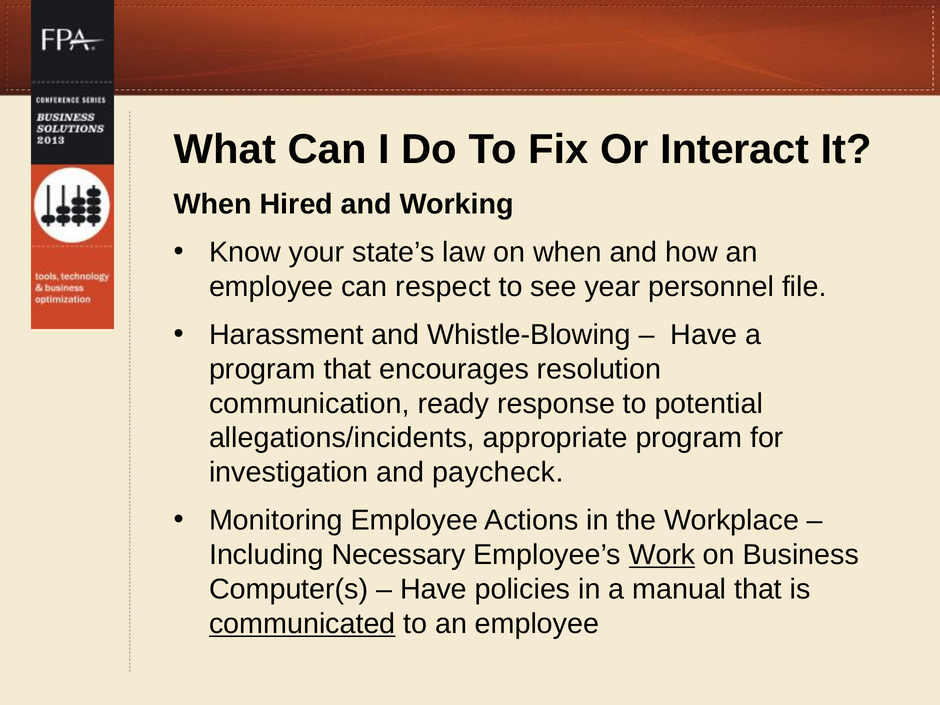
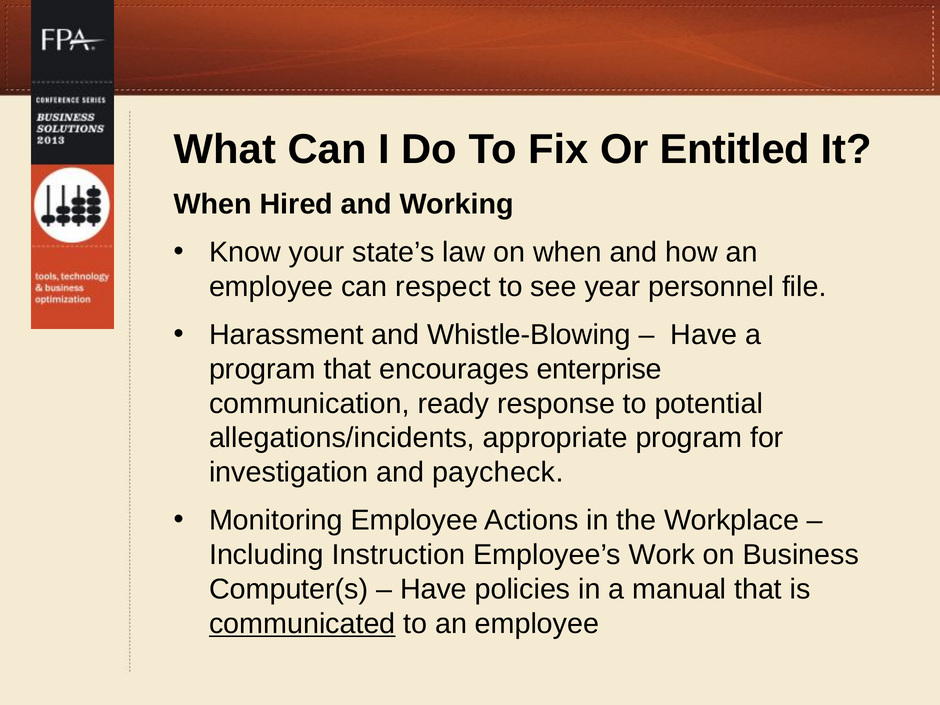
Interact: Interact -> Entitled (735, 149)
resolution: resolution -> enterprise (599, 369)
Necessary: Necessary -> Instruction (399, 555)
Work underline: present -> none (662, 555)
